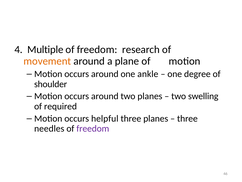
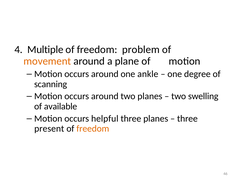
research: research -> problem (141, 49)
shoulder: shoulder -> scanning (51, 84)
required: required -> available (61, 106)
needles: needles -> present (49, 128)
freedom colour: purple -> orange (93, 128)
